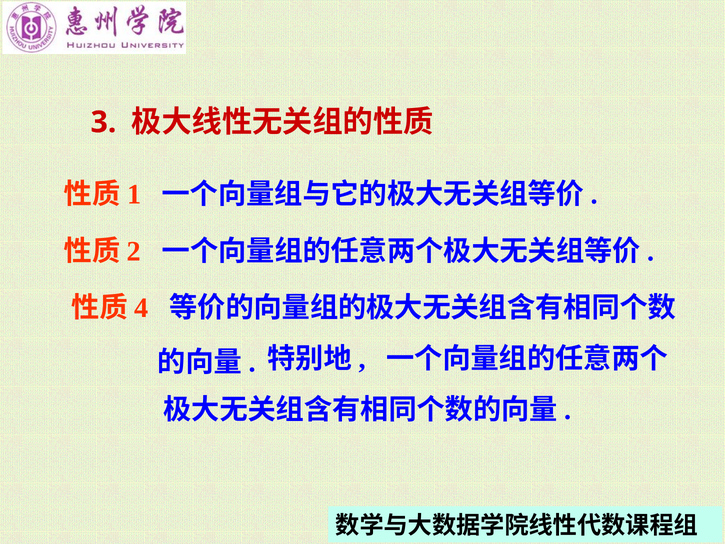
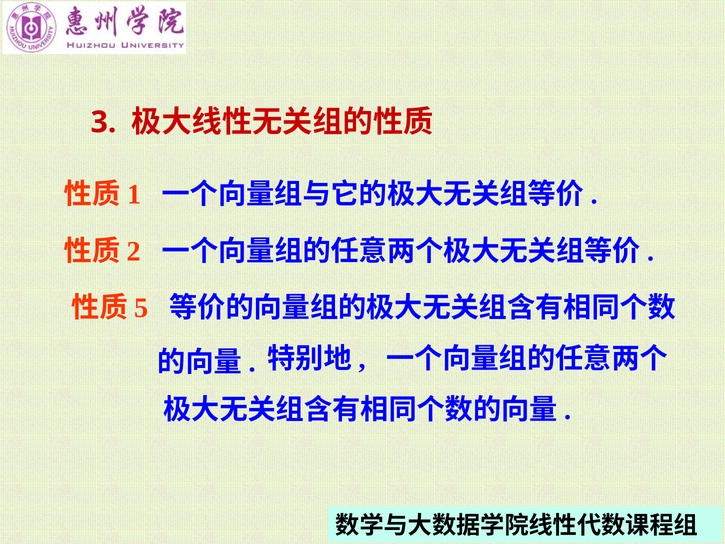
4: 4 -> 5 (142, 308)
